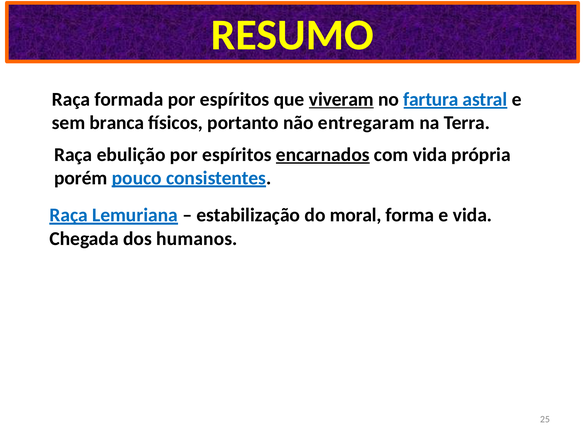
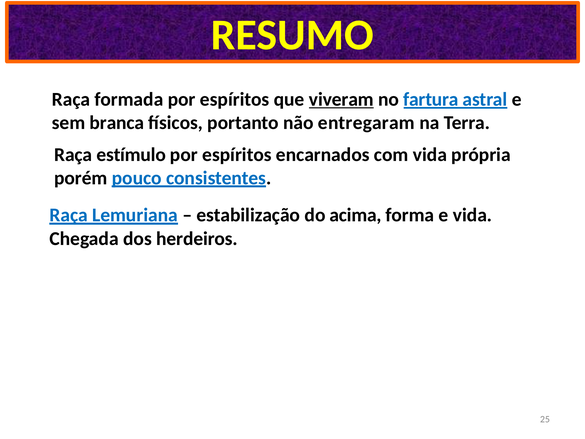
ebulição: ebulição -> estímulo (131, 155)
encarnados underline: present -> none (323, 155)
moral: moral -> acima (356, 215)
humanos: humanos -> herdeiros (197, 238)
